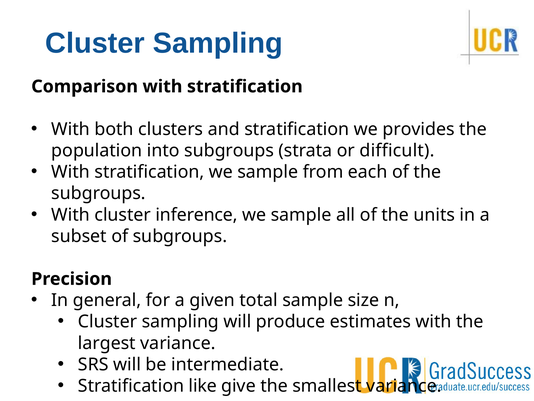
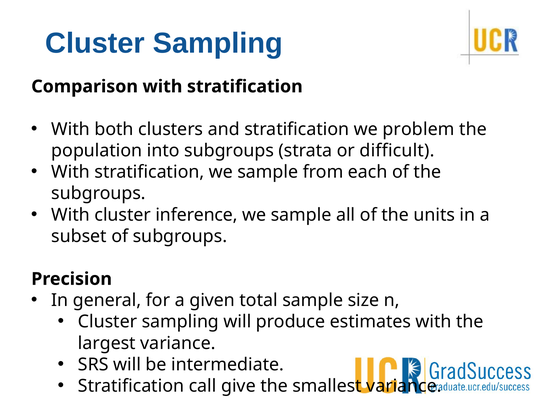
provides: provides -> problem (419, 129)
like: like -> call (203, 385)
